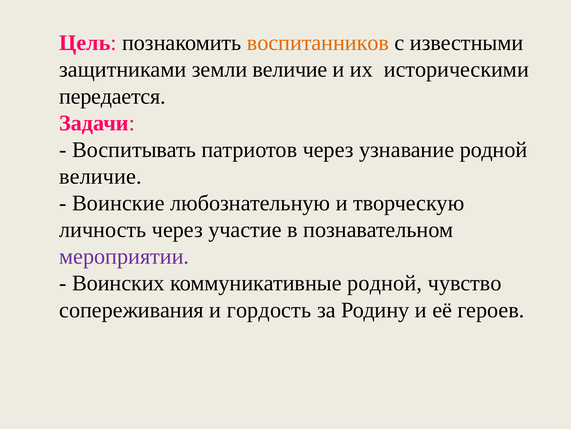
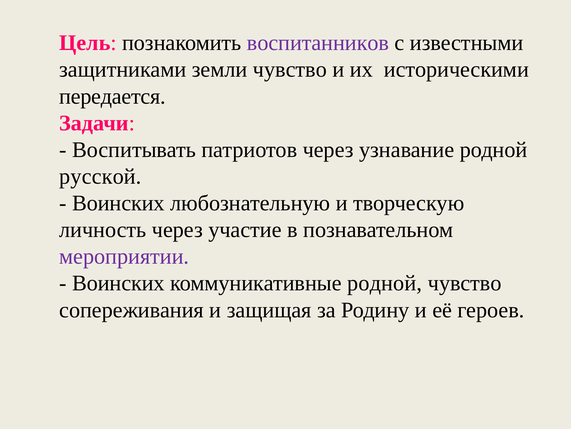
воспитанников colour: orange -> purple (318, 43)
земли величие: величие -> чувство (290, 70)
величие: величие -> русской (100, 176)
Воинские: Воинские -> Воинских (118, 203)
гордость: гордость -> защищая (269, 309)
